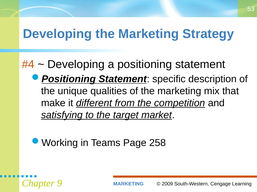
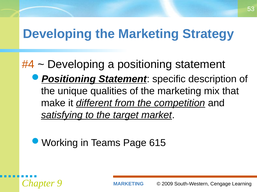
258: 258 -> 615 (158, 143)
